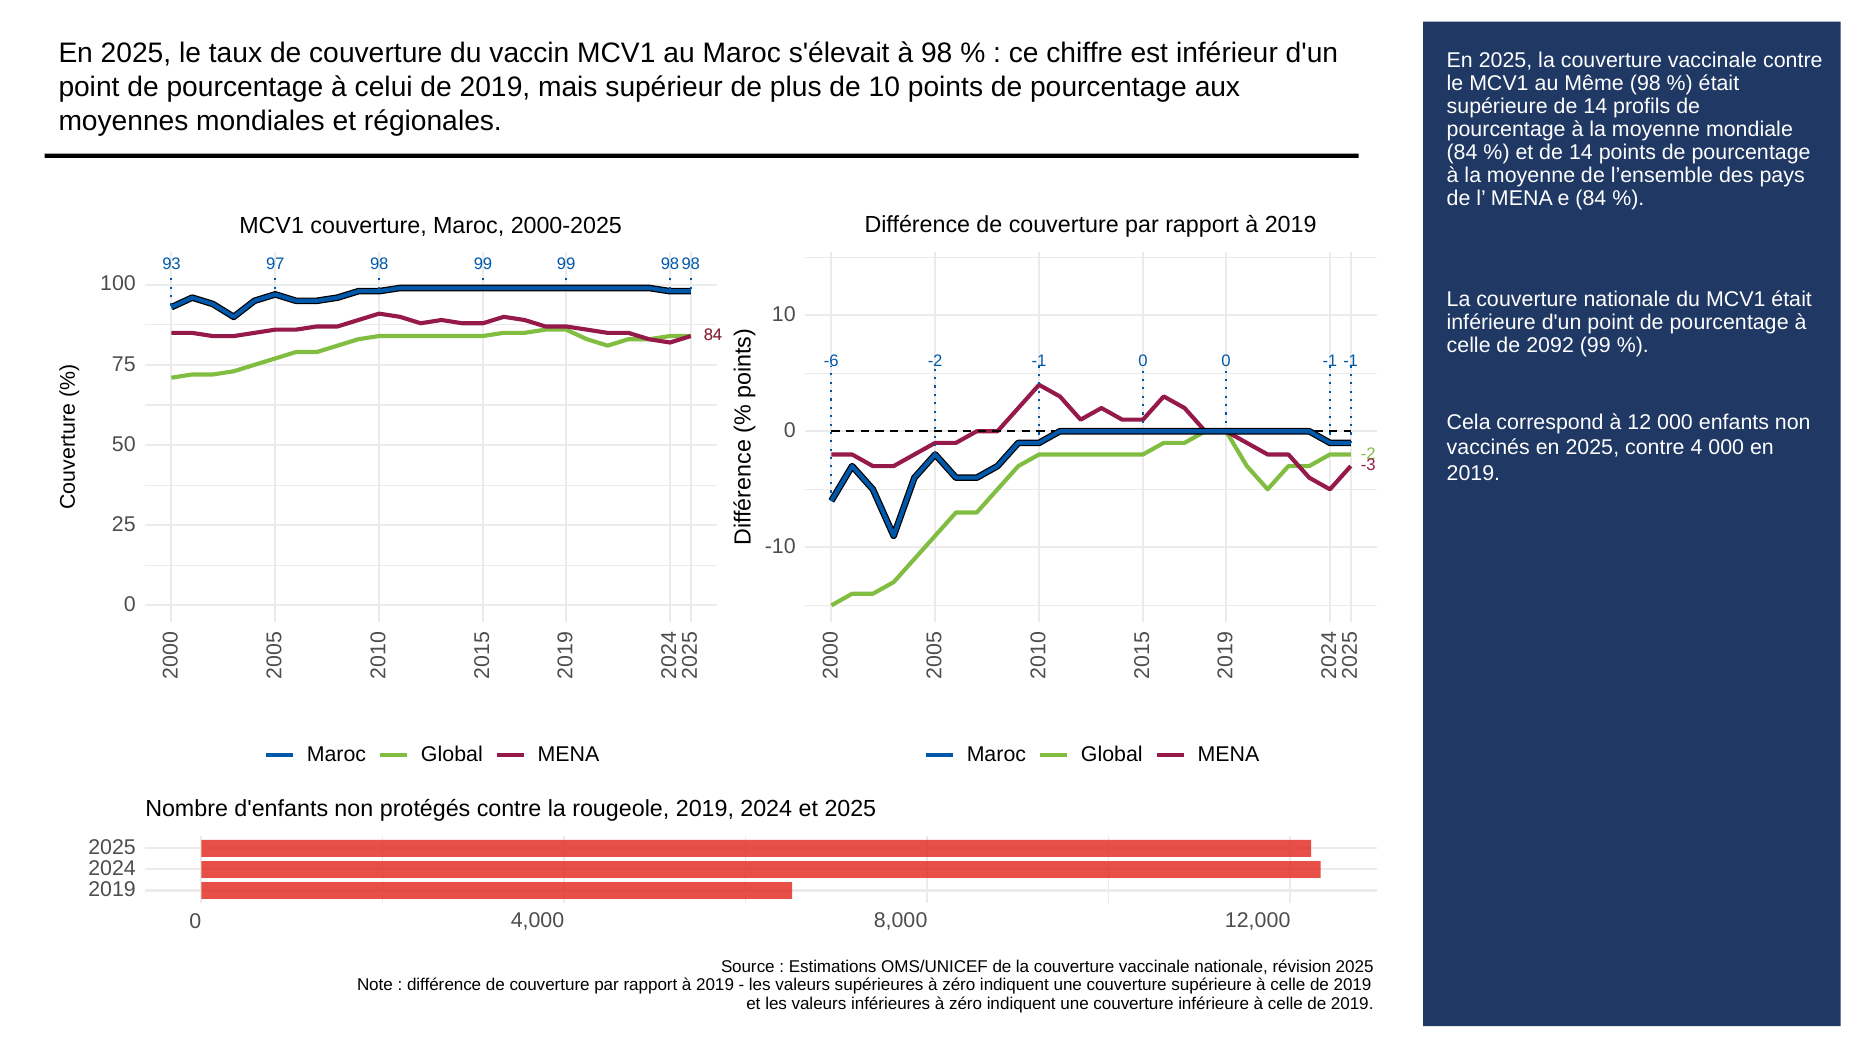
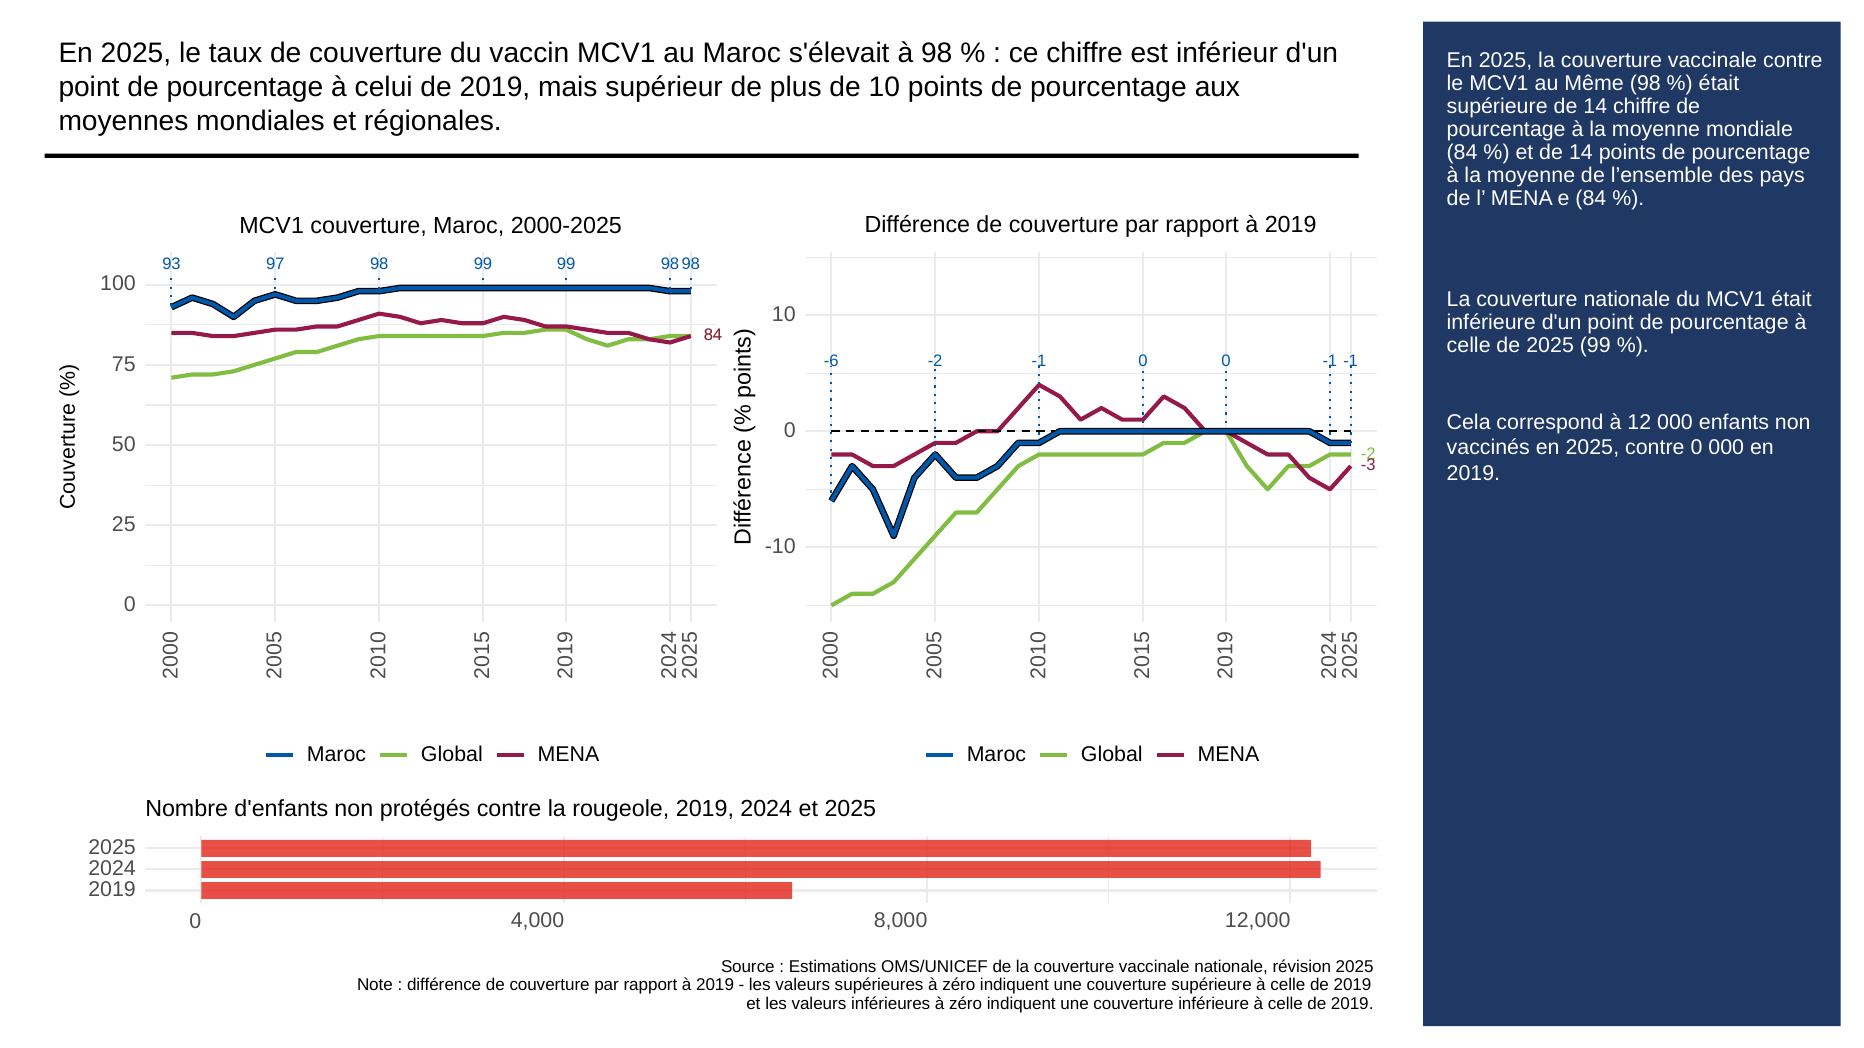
14 profils: profils -> chiffre (1642, 106)
de 2092: 2092 -> 2025 (1550, 346)
contre 4: 4 -> 0 (1696, 448)
